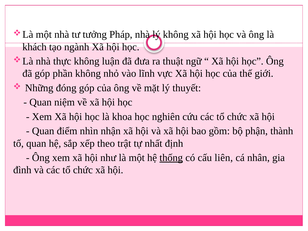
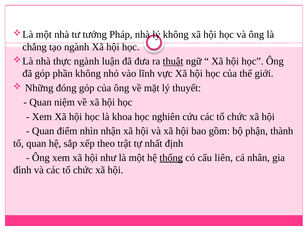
khách: khách -> chẳng (35, 47)
thực không: không -> ngành (87, 61)
thuật underline: none -> present (173, 61)
